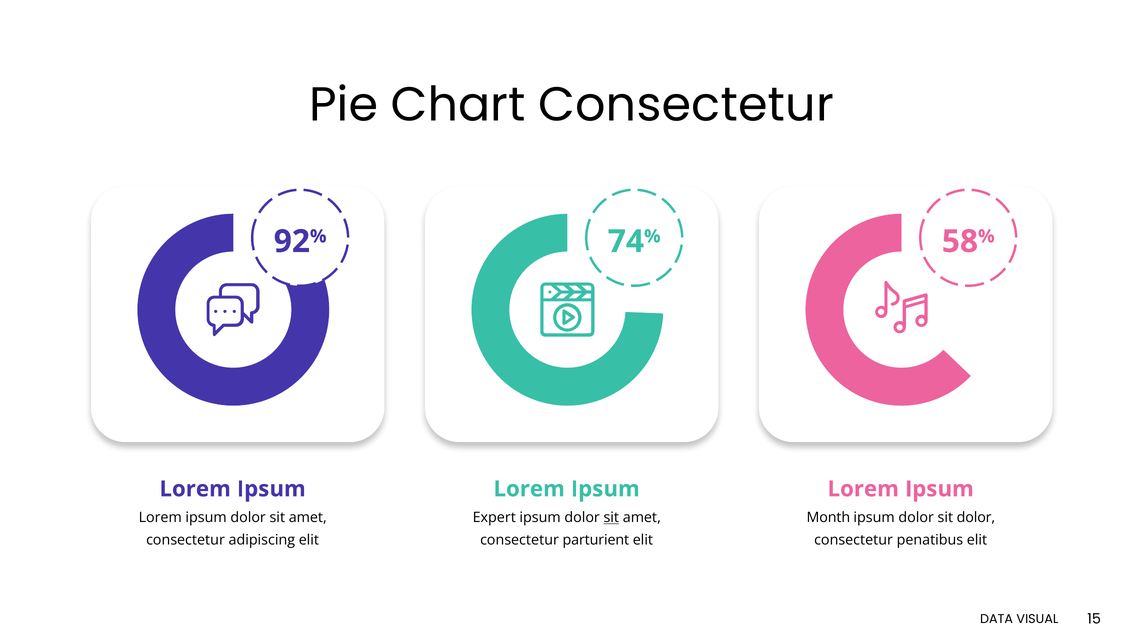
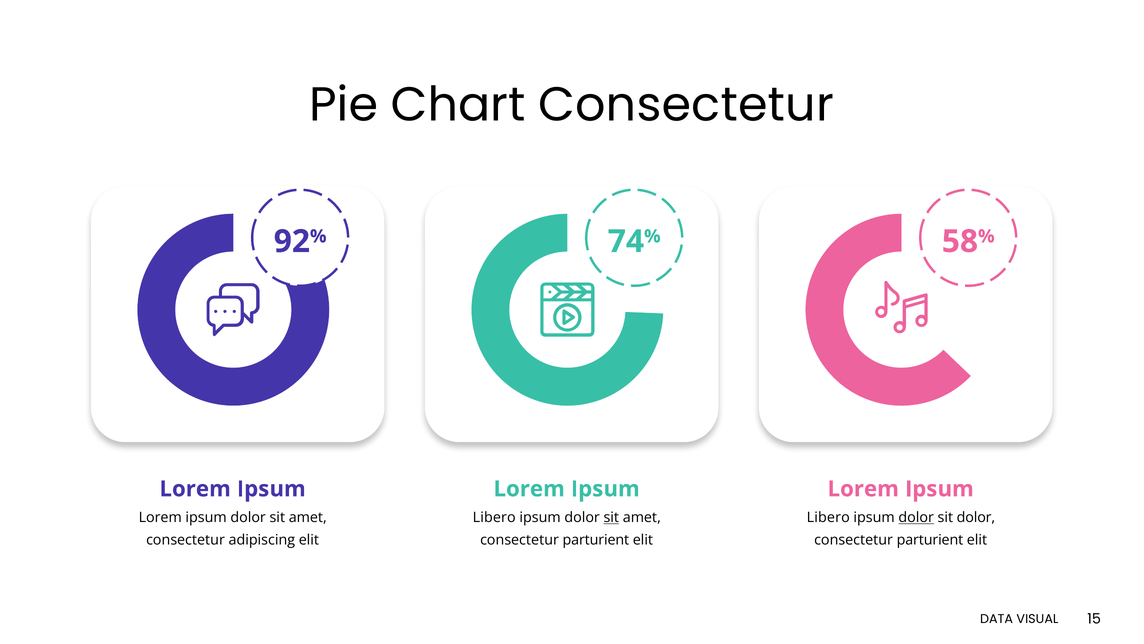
Expert: Expert -> Libero (494, 517)
Month: Month -> Libero (828, 517)
dolor underline: none -> present (916, 517)
penatibus: penatibus -> parturient (930, 540)
